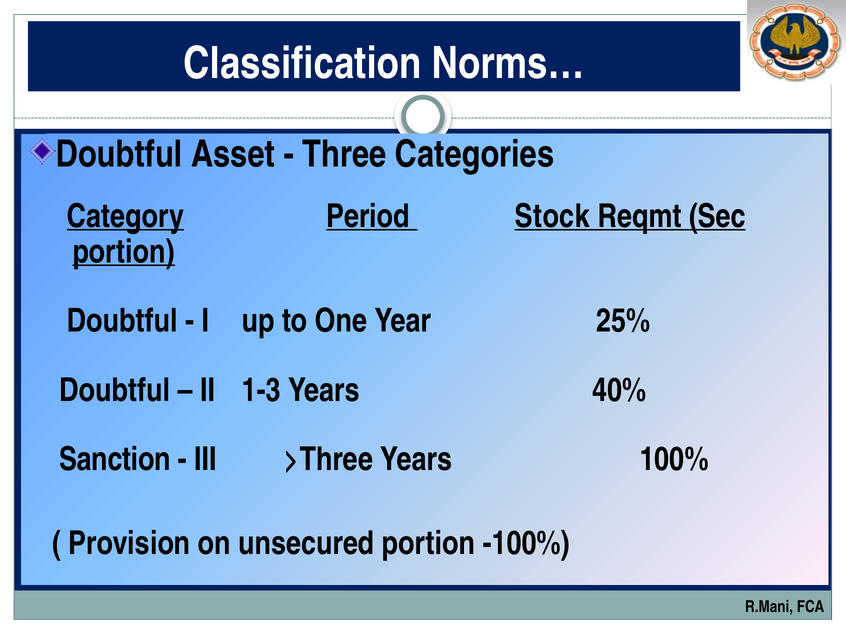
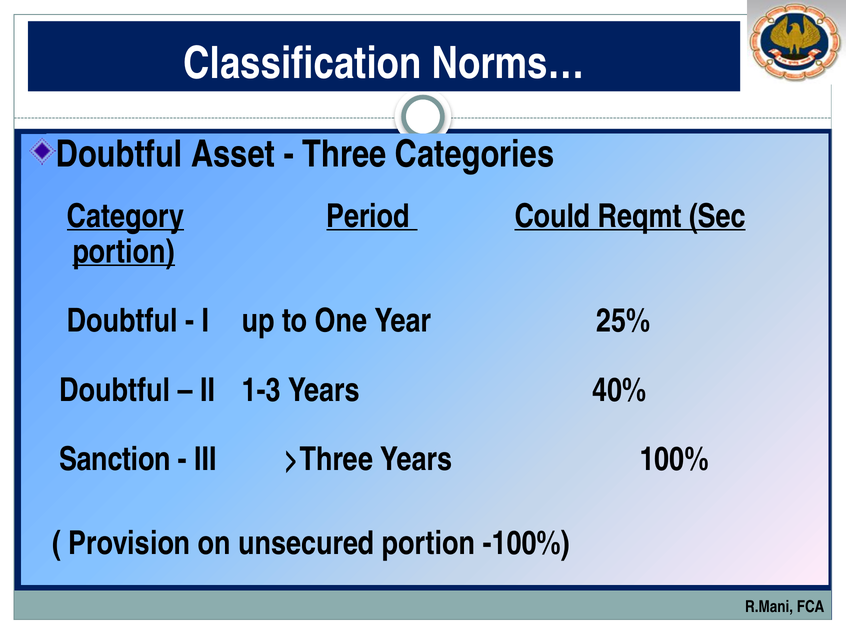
Stock: Stock -> Could (553, 217)
